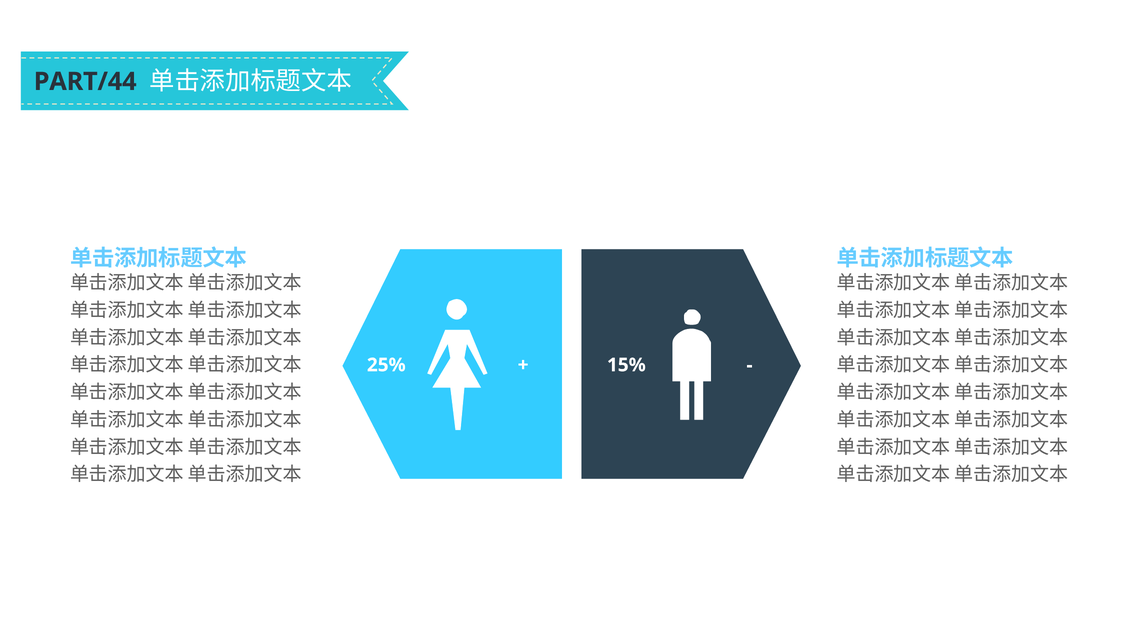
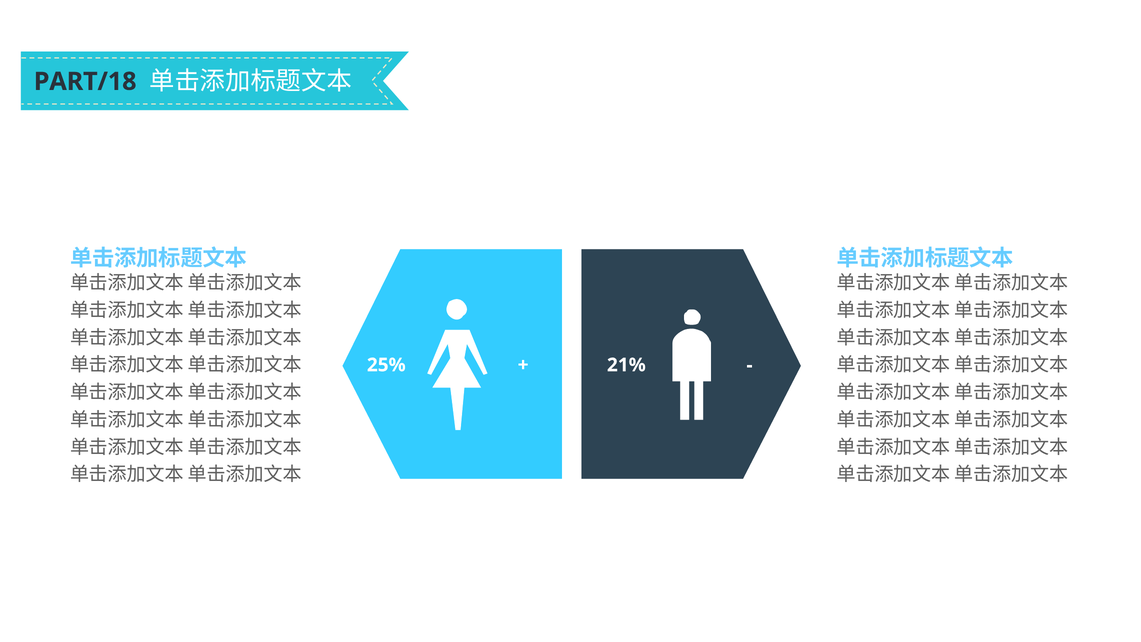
PART/44: PART/44 -> PART/18 (85, 82)
15%: 15% -> 21% (626, 365)
